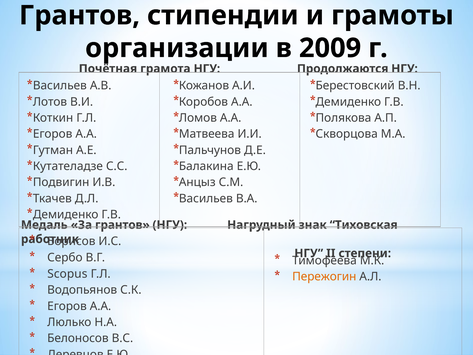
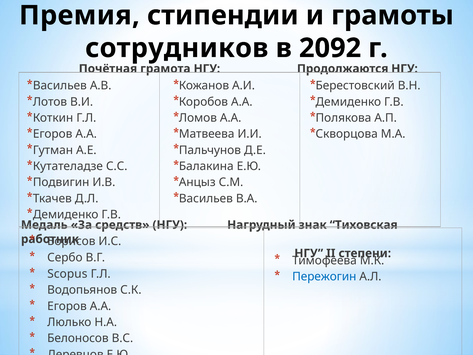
Грантов: Грантов -> Премия (79, 15)
организации: организации -> сотрудников (177, 48)
2009: 2009 -> 2092 (330, 48)
За грантов: грантов -> средств (122, 225)
Пережогин colour: orange -> blue (324, 276)
